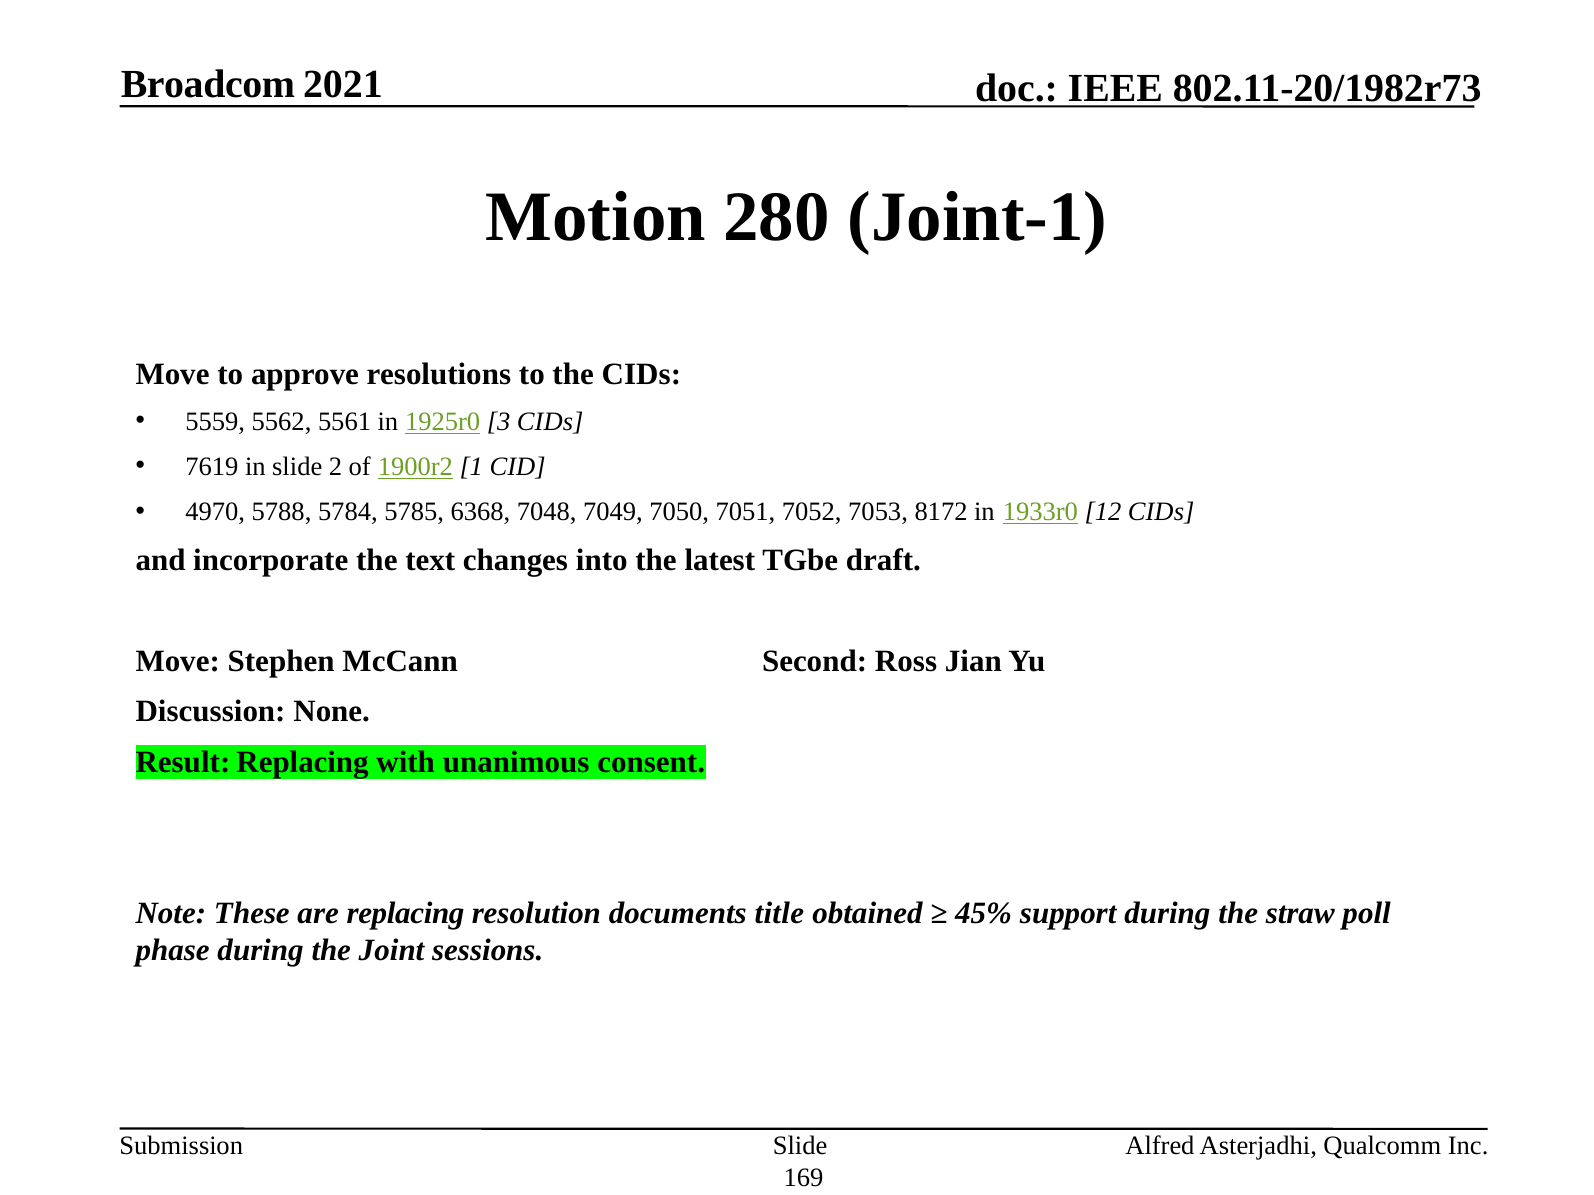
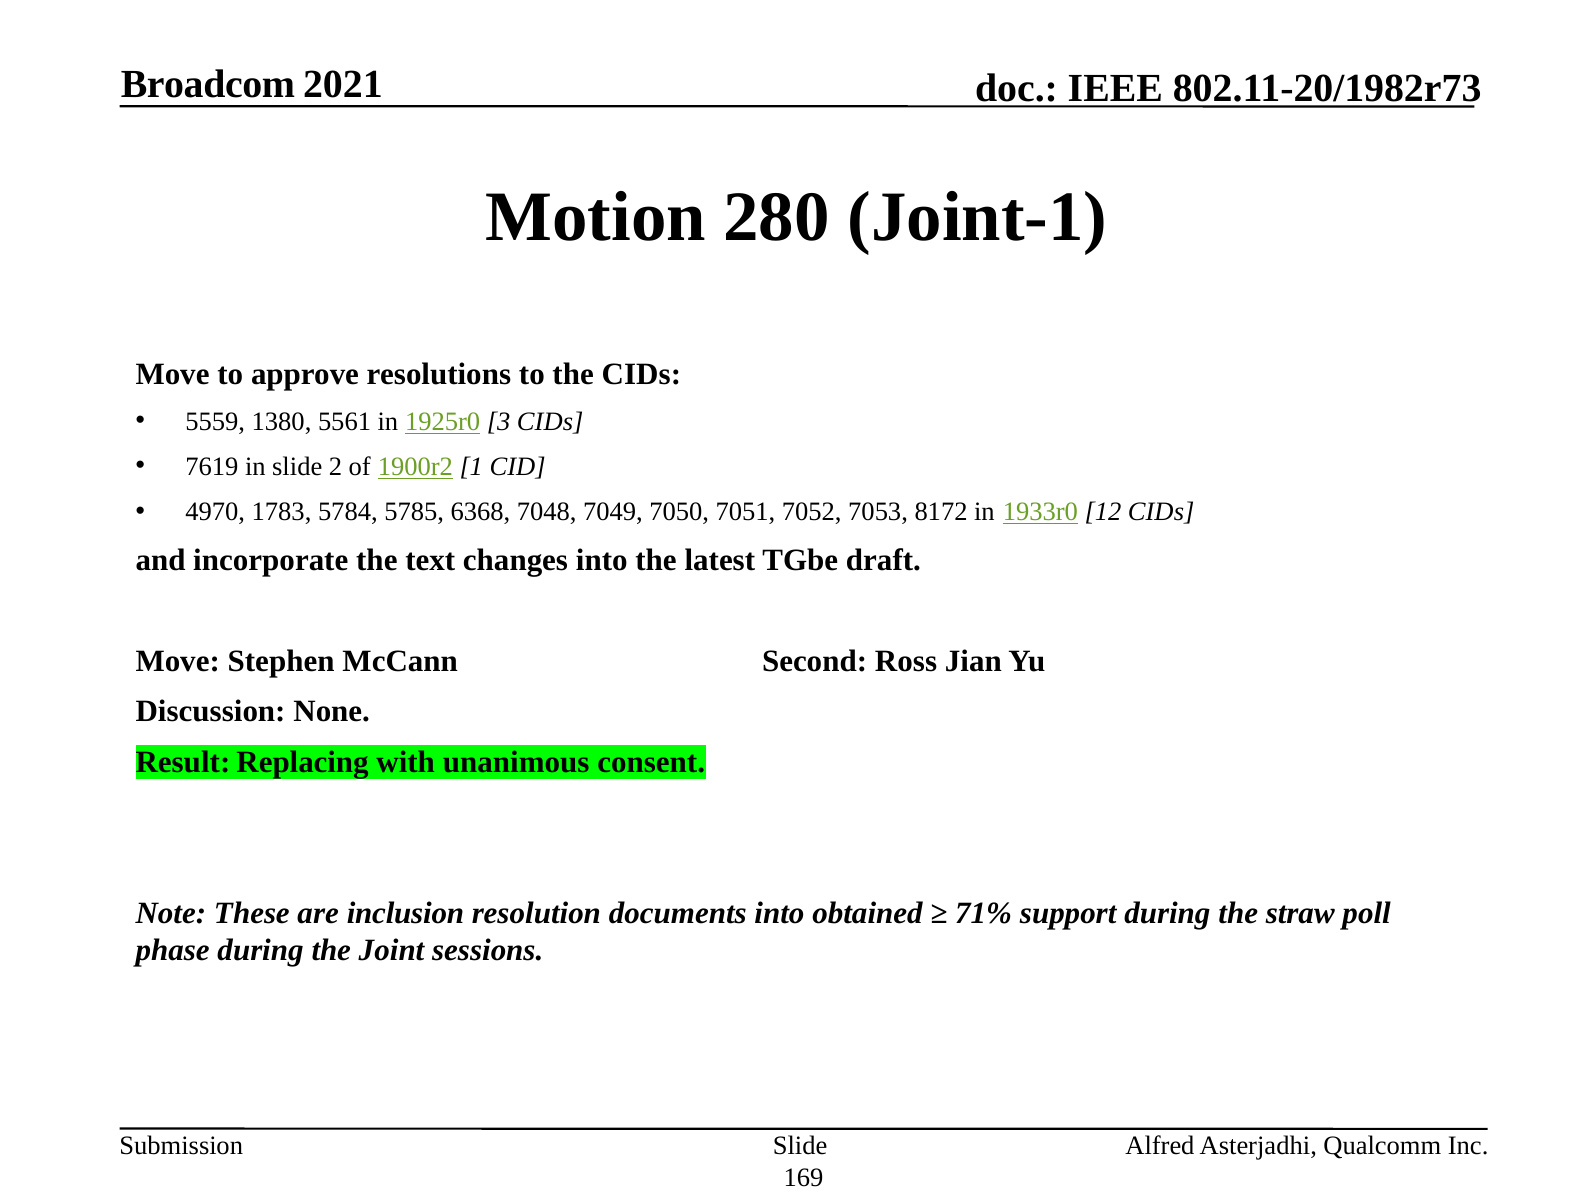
5562: 5562 -> 1380 (282, 422)
5788: 5788 -> 1783 (282, 512)
are replacing: replacing -> inclusion (405, 914)
documents title: title -> into (779, 914)
45%: 45% -> 71% (984, 914)
